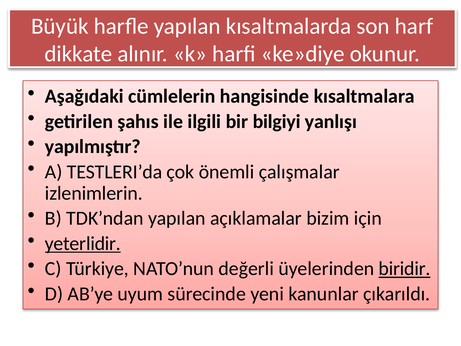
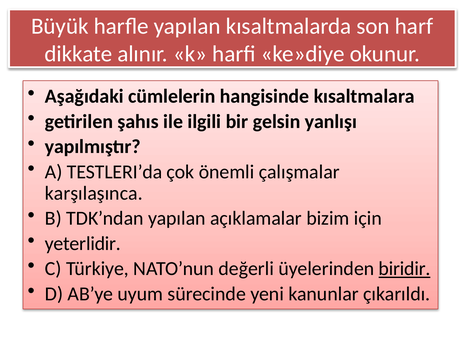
bilgiyi: bilgiyi -> gelsin (277, 121)
izlenimlerin: izlenimlerin -> karşılaşınca (94, 193)
yeterlidir underline: present -> none (83, 243)
